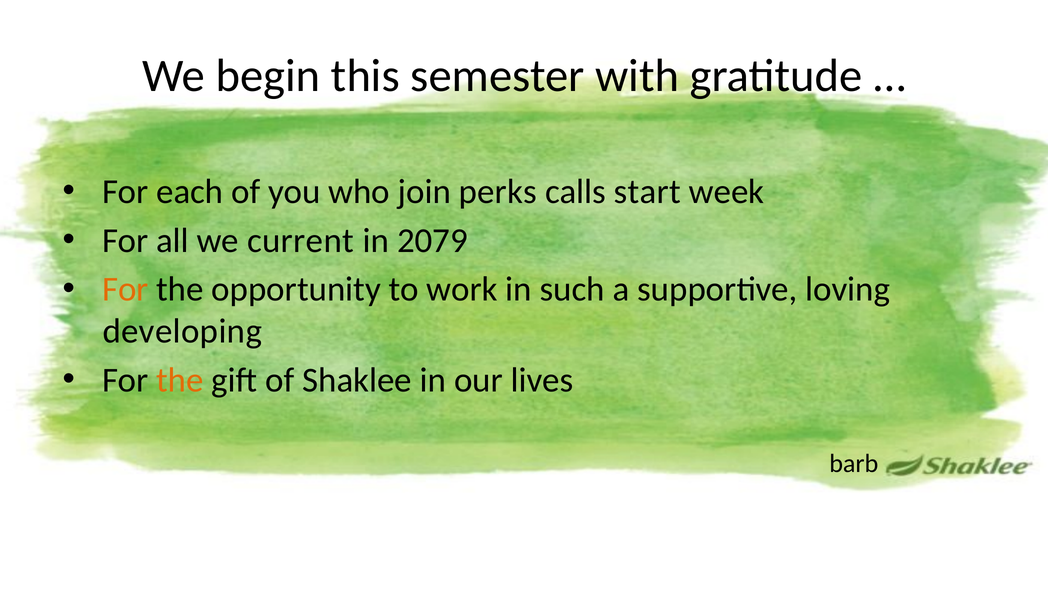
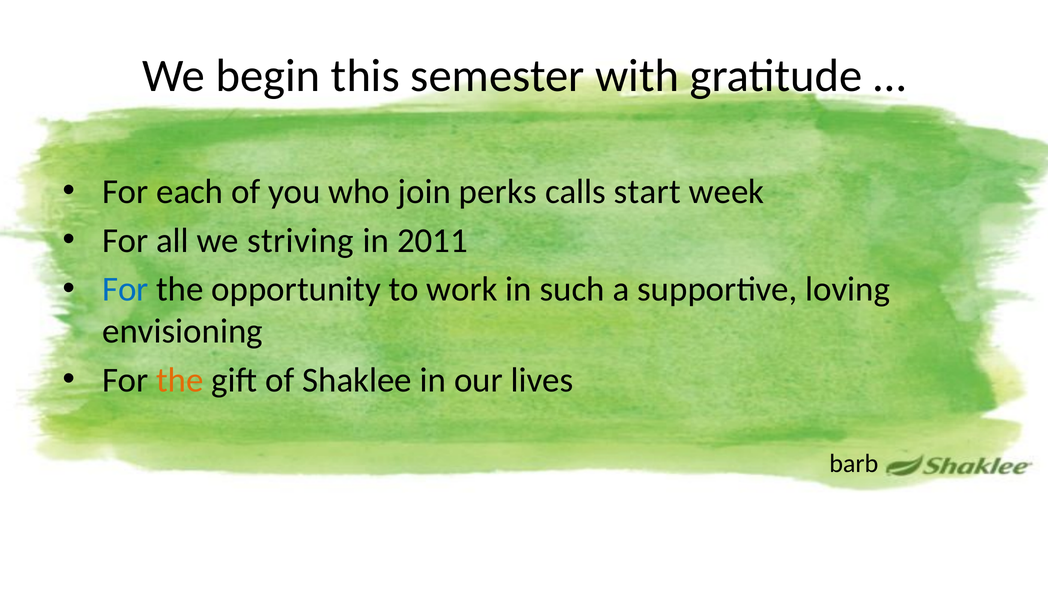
current: current -> striving (301, 240)
2079: 2079 -> 2011 (432, 240)
For colour: orange -> blue (125, 289)
developing: developing -> envisioning (183, 331)
